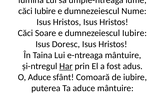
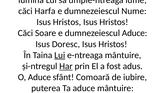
căci Iubire: Iubire -> Harfa (45, 11)
dumnezeiescul Iubire: Iubire -> Aduce (135, 33)
Lui underline: none -> present (60, 55)
